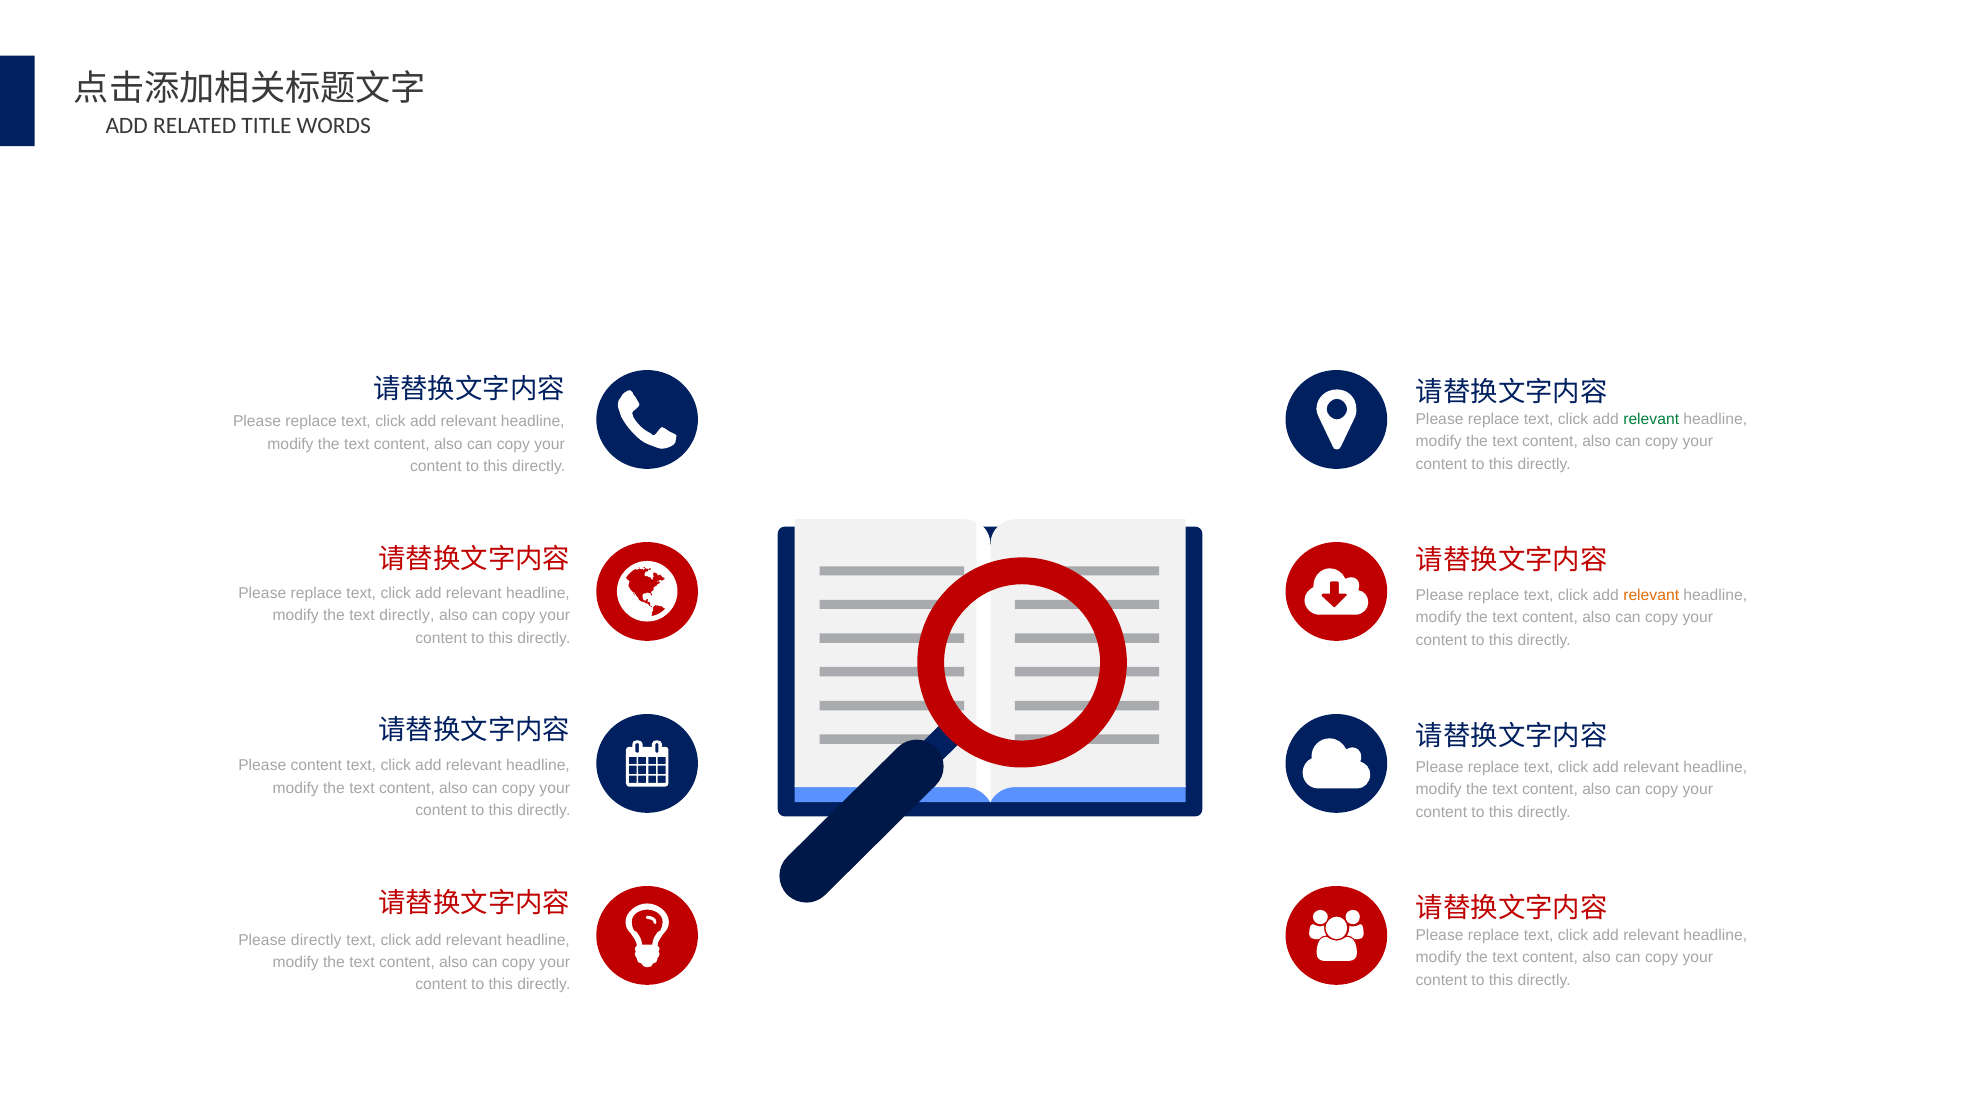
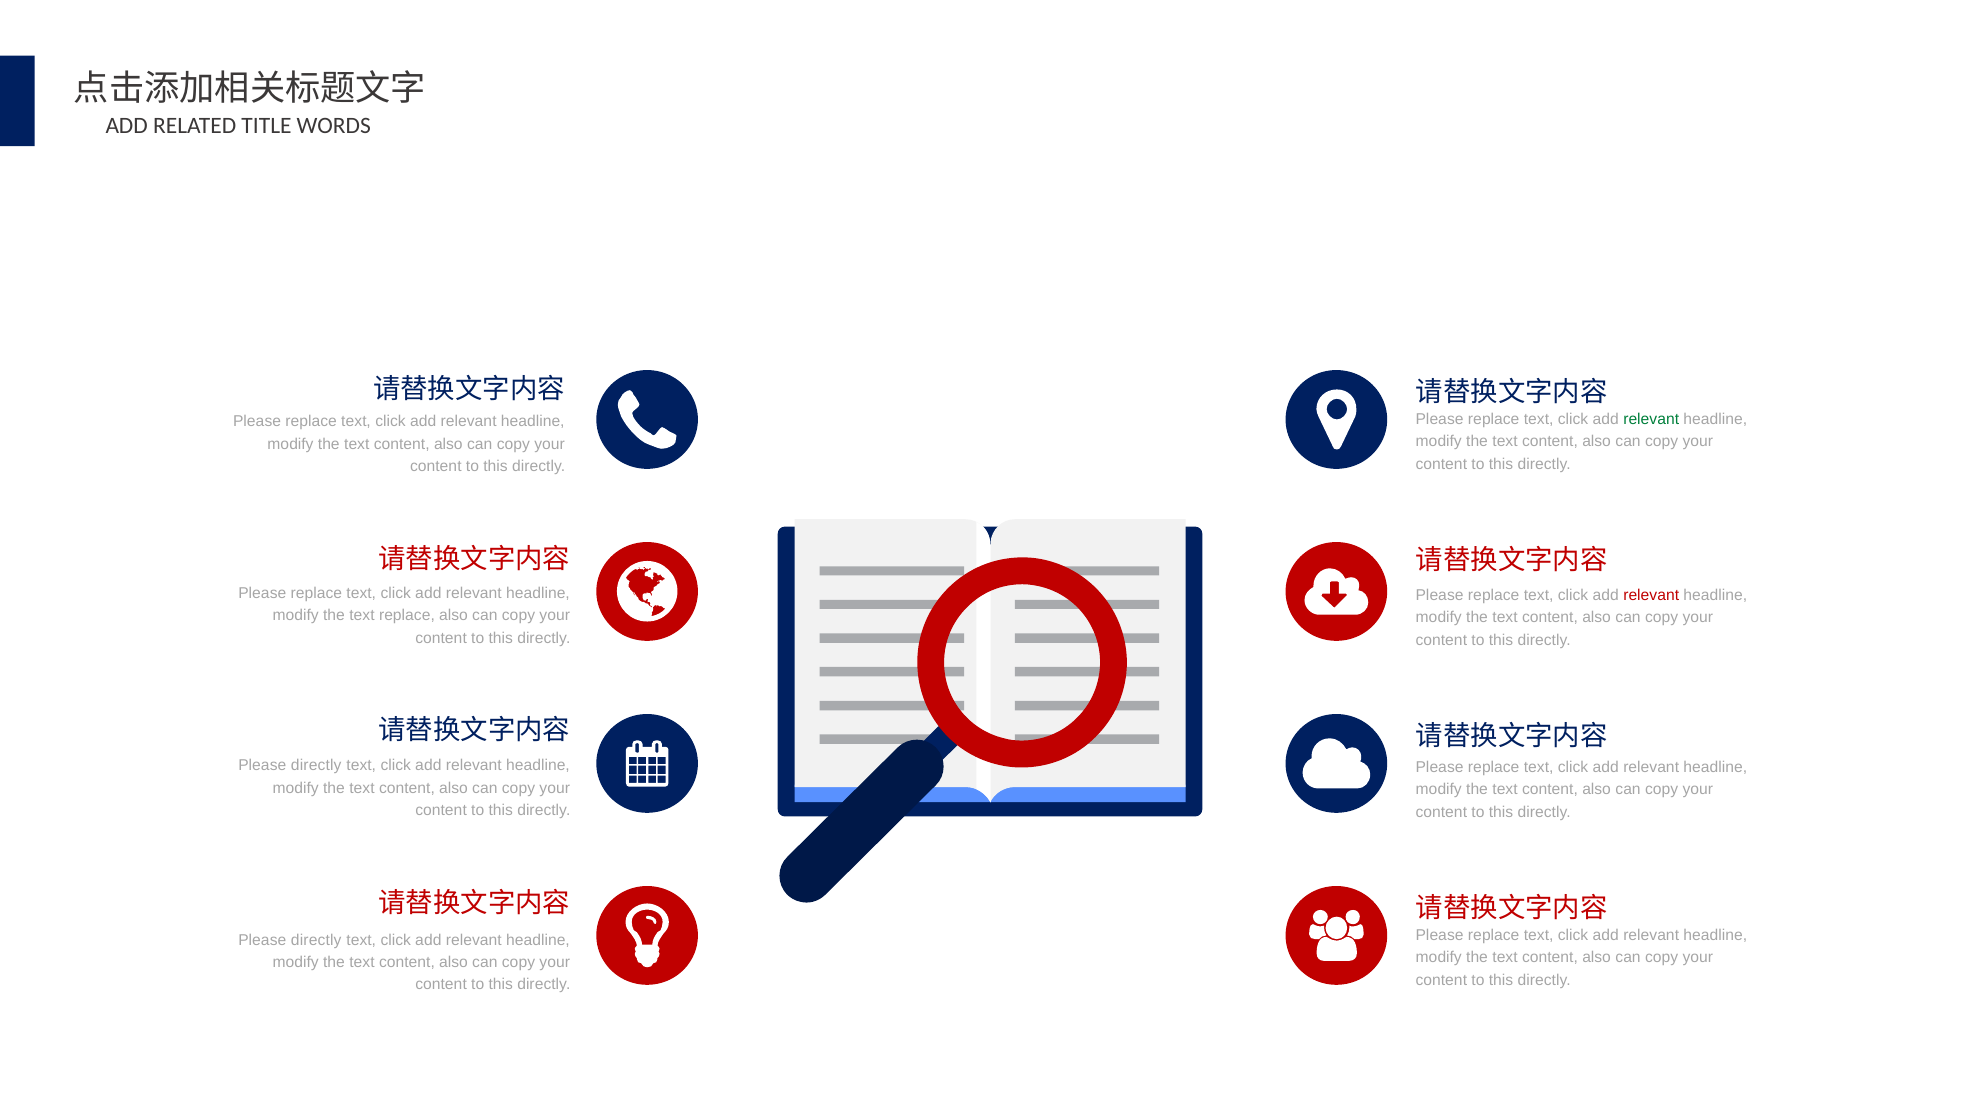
relevant colour: orange -> red (1651, 595)
text directly: directly -> replace (407, 615)
content: content -> directly (316, 765)
